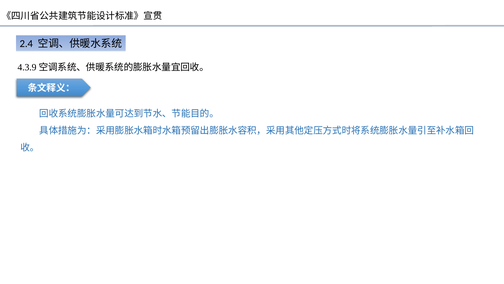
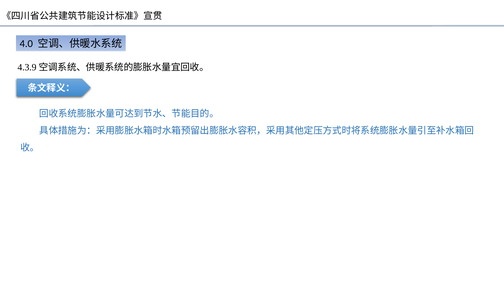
2.4: 2.4 -> 4.0 (26, 44)
